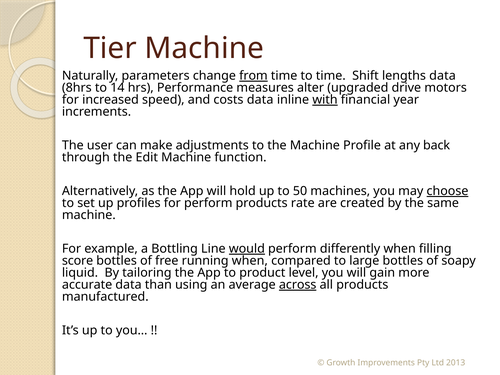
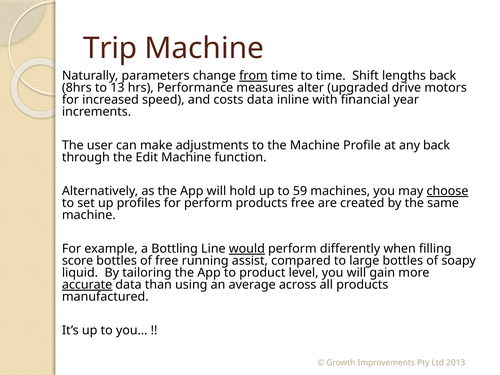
Tier: Tier -> Trip (110, 48)
lengths data: data -> back (443, 76)
14: 14 -> 13 (117, 88)
with underline: present -> none (325, 100)
50: 50 -> 59 (300, 191)
products rate: rate -> free (303, 203)
running when: when -> assist (250, 261)
accurate underline: none -> present (87, 285)
across underline: present -> none (298, 285)
